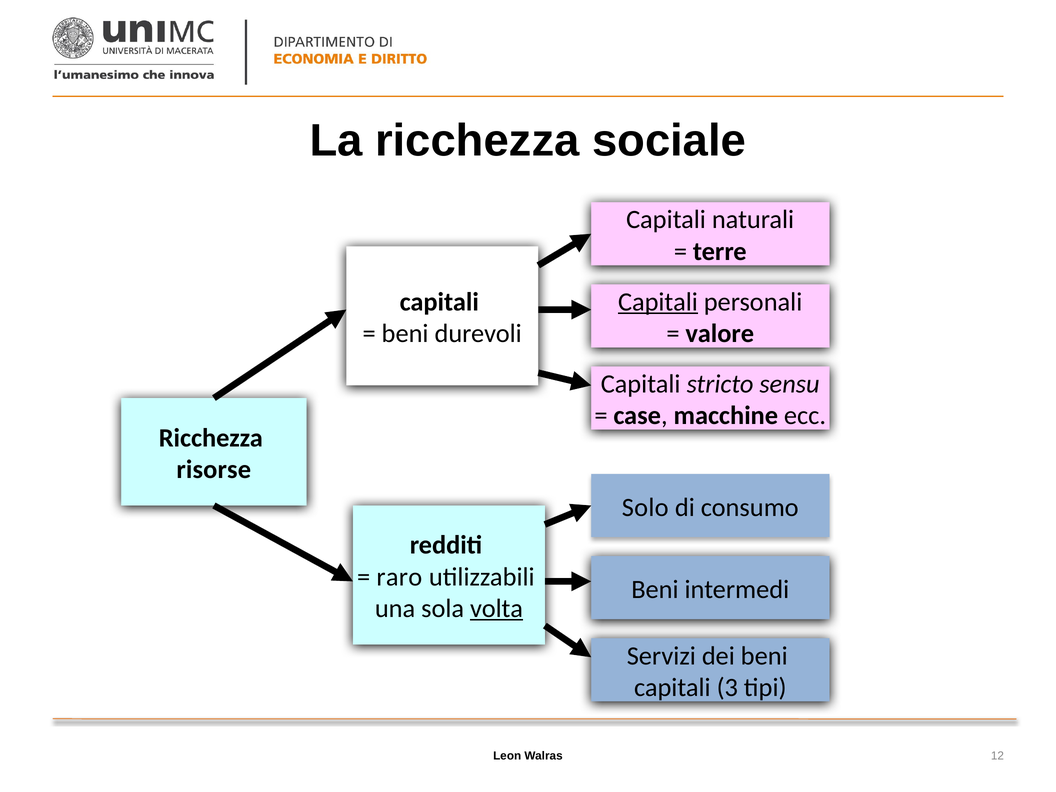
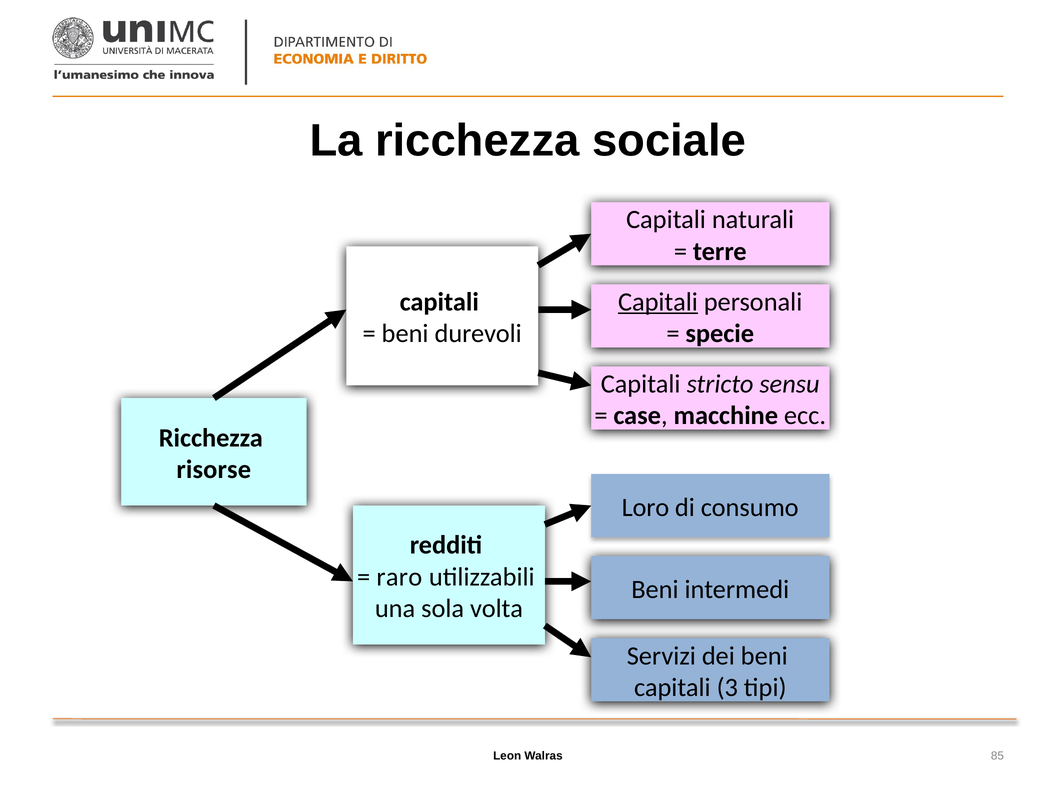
valore: valore -> specie (720, 334)
Solo: Solo -> Loro (645, 507)
volta underline: present -> none (496, 609)
12: 12 -> 85 (997, 756)
